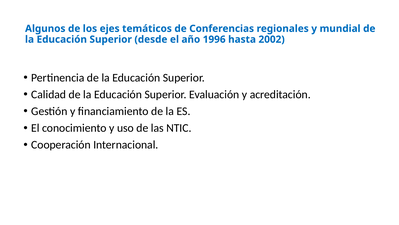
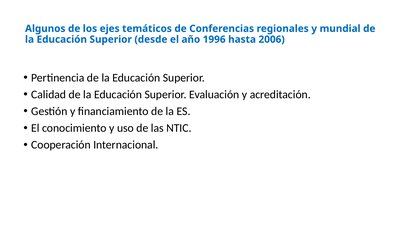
2002: 2002 -> 2006 (272, 39)
